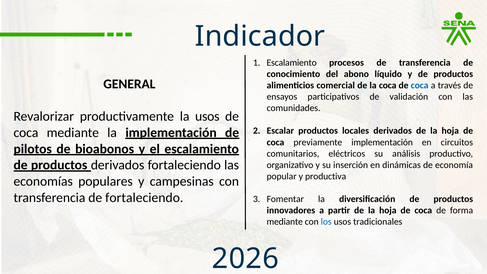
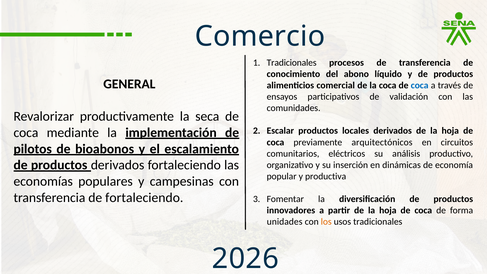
Indicador: Indicador -> Comercio (260, 36)
Escalamiento: Escalamiento -> Tradicionales (292, 63)
la usos: usos -> seca (207, 116)
previamente implementación: implementación -> arquitectónicos (382, 142)
mediante: mediante -> unidades (285, 222)
los colour: blue -> orange (326, 222)
